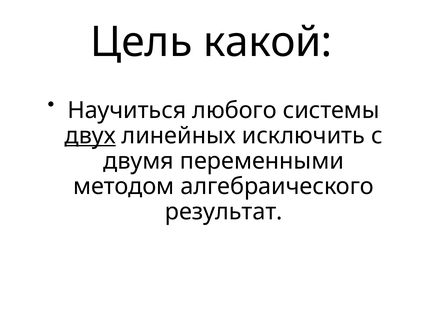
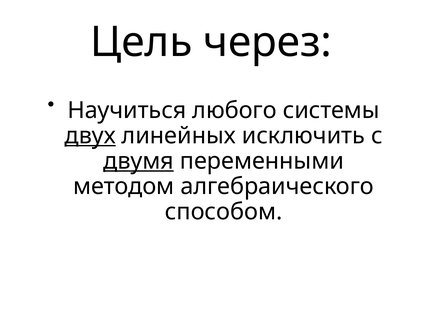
какой: какой -> через (268, 42)
двумя underline: none -> present (139, 161)
результат: результат -> способом (224, 211)
